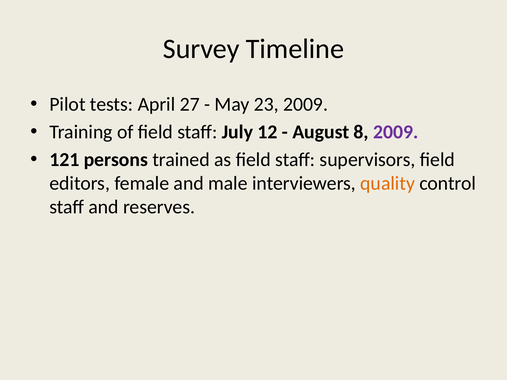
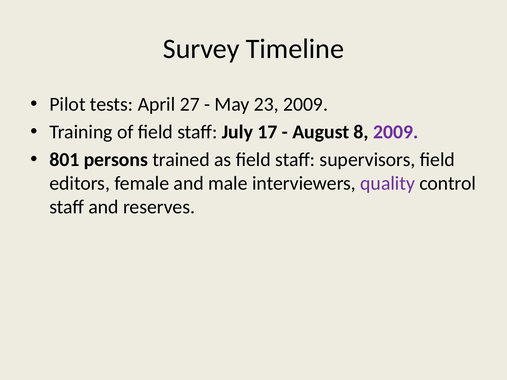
12: 12 -> 17 (267, 132)
121: 121 -> 801 (64, 160)
quality colour: orange -> purple (388, 183)
